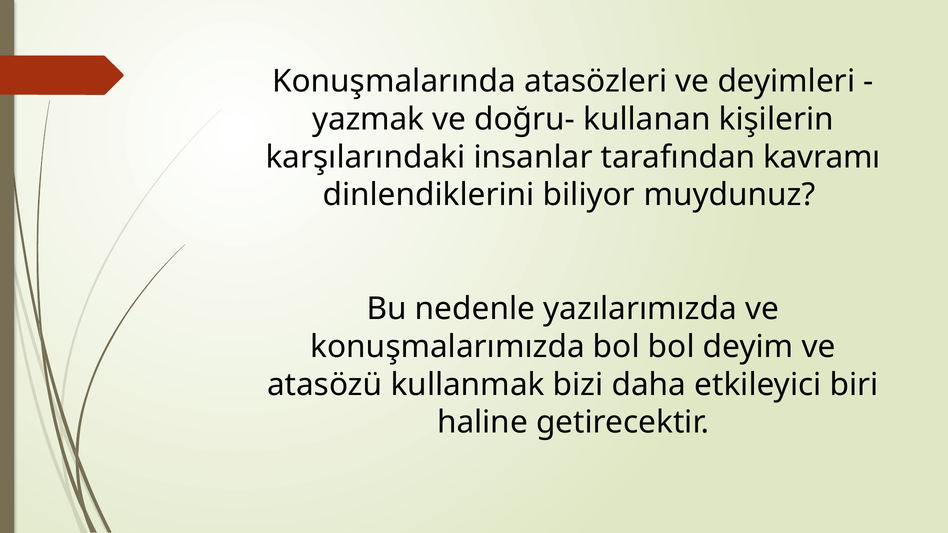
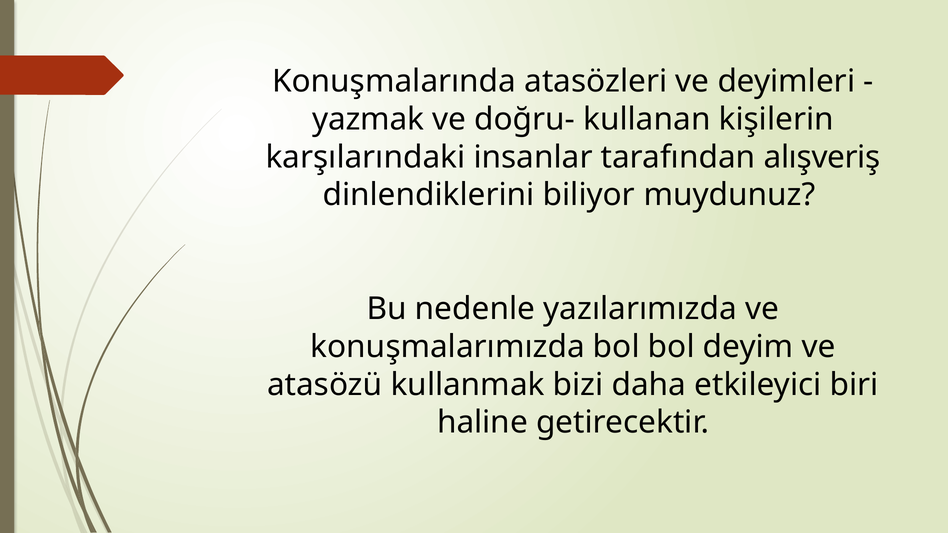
kavramı: kavramı -> alışveriş (822, 157)
